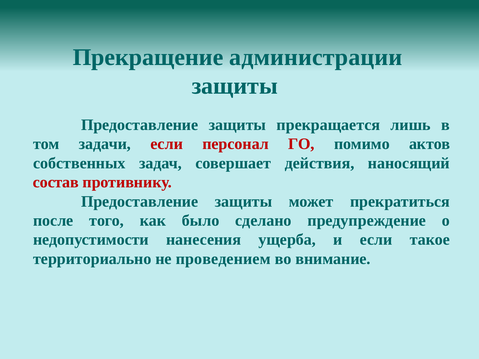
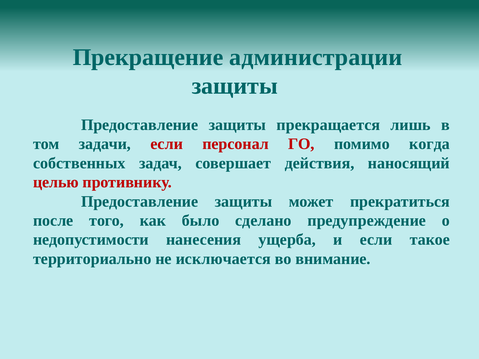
актов: актов -> когда (430, 144)
состав: состав -> целью (56, 182)
проведением: проведением -> исключается (223, 259)
